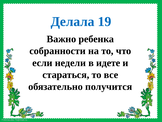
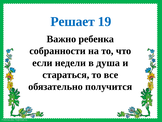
Делала: Делала -> Решает (73, 22)
идете: идете -> душа (108, 63)
